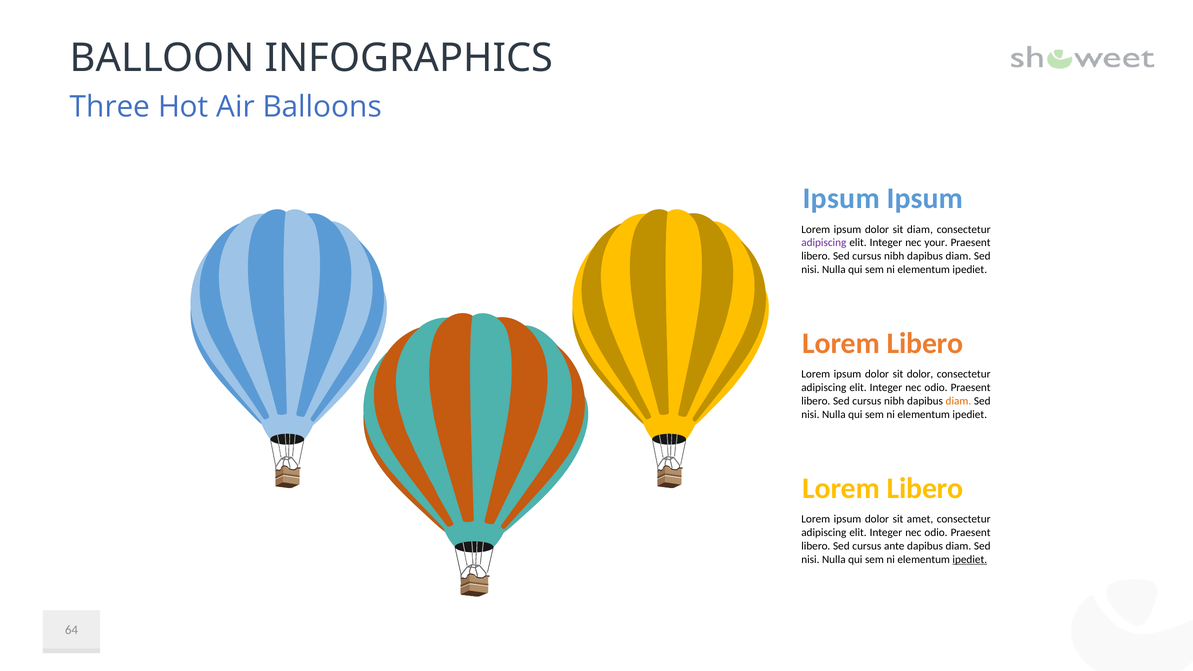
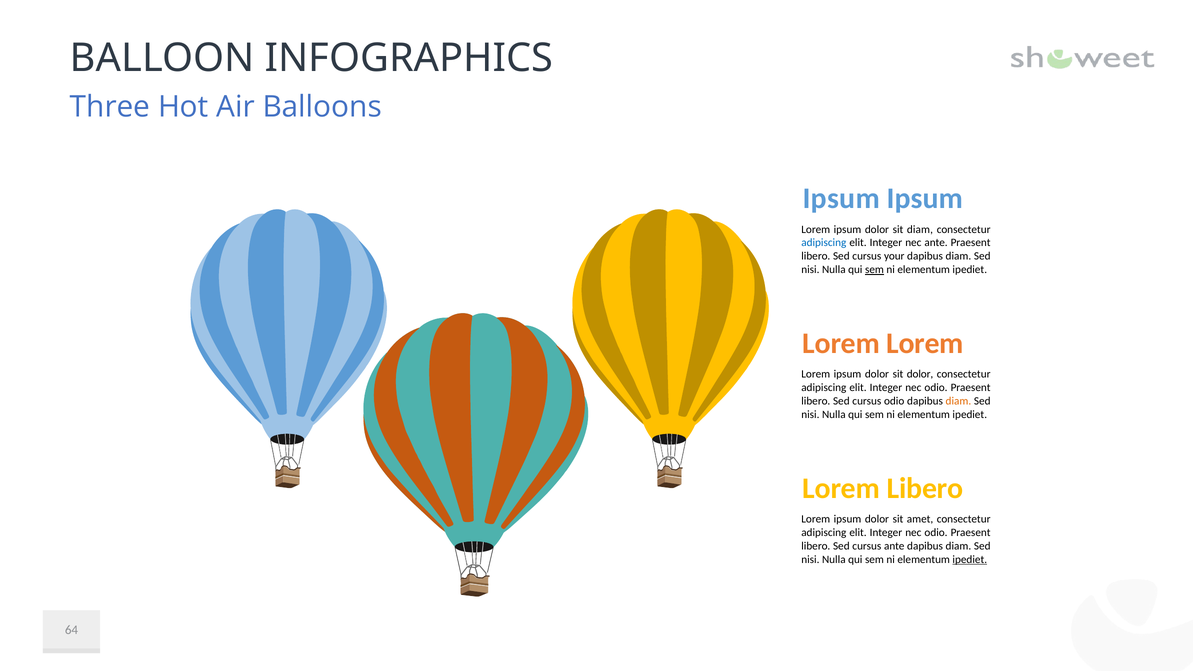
adipiscing colour: purple -> blue (824, 243)
nec your: your -> ante (936, 243)
nibh: nibh -> your (894, 256)
sem underline: none -> present (874, 270)
Libero: Libero -> Lorem (925, 343)
nibh: nibh -> odio (894, 401)
